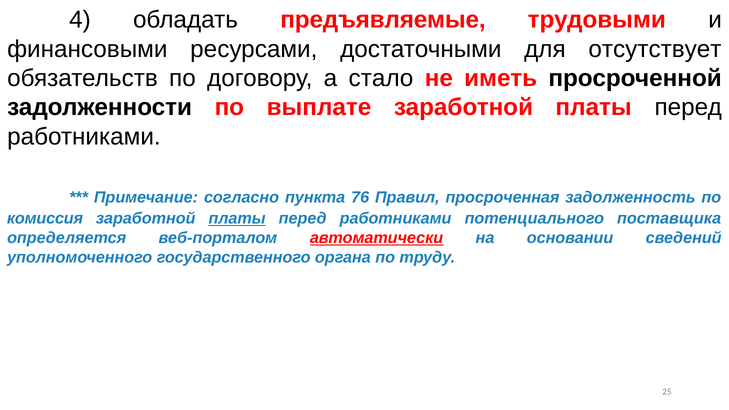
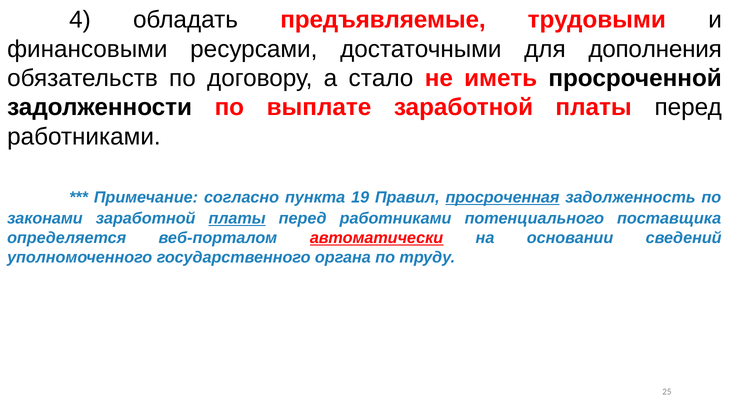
отсутствует: отсутствует -> дополнения (655, 49)
76: 76 -> 19 (360, 198)
просроченная underline: none -> present (502, 198)
комиссия: комиссия -> законами (45, 219)
